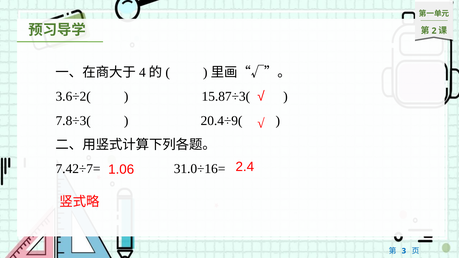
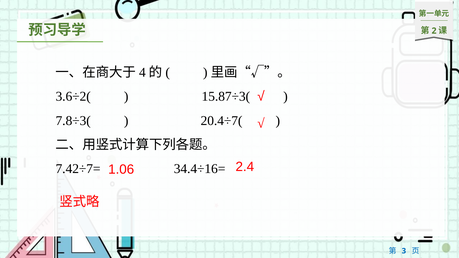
20.4÷9(: 20.4÷9( -> 20.4÷7( (222, 121)
31.0÷16=: 31.0÷16= -> 34.4÷16= (200, 169)
